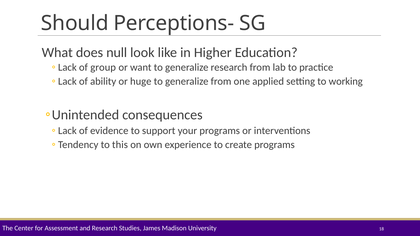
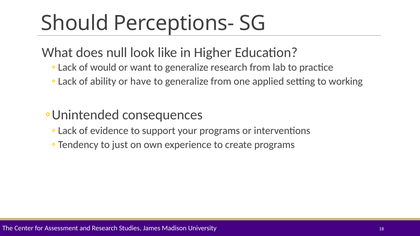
group: group -> would (103, 68)
huge: huge -> have (141, 81)
this: this -> just (120, 145)
